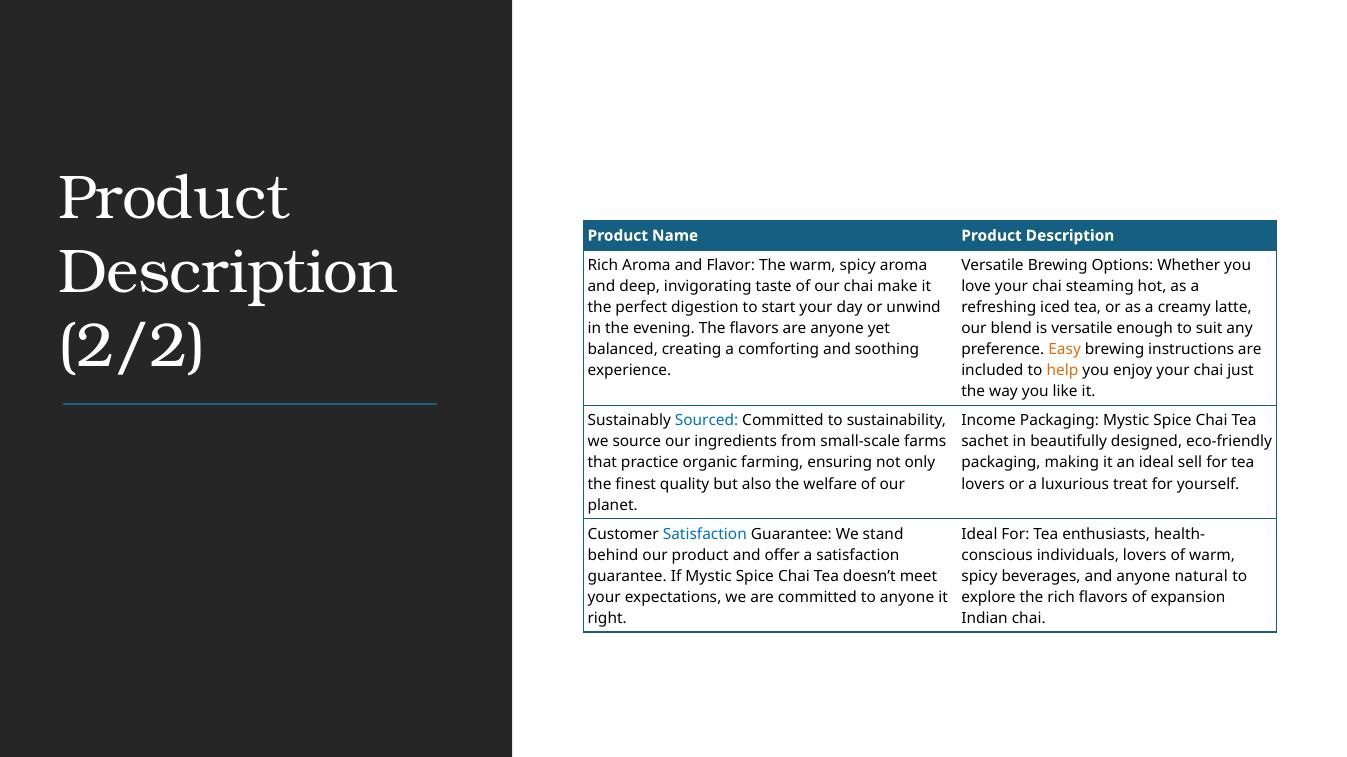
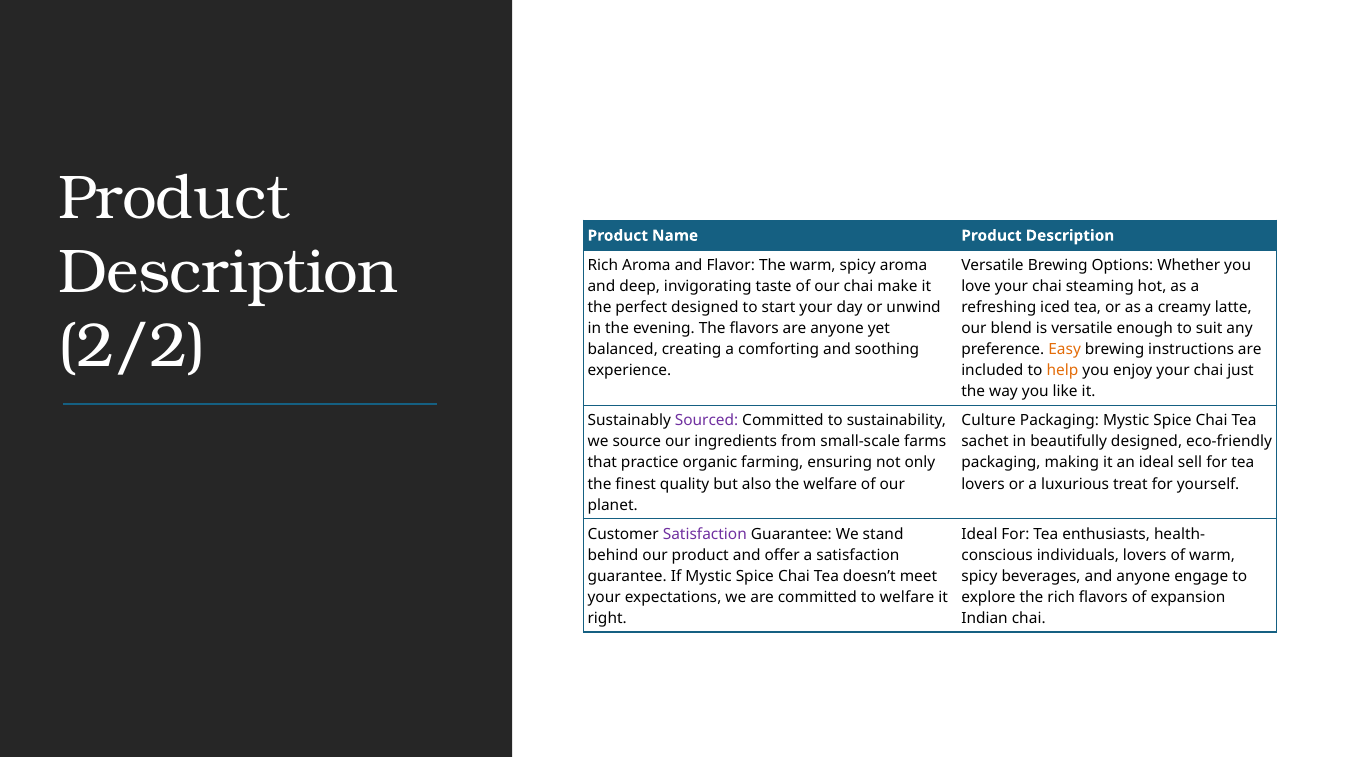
perfect digestion: digestion -> designed (705, 308)
Sourced colour: blue -> purple (707, 421)
Income: Income -> Culture (989, 421)
Satisfaction colour: blue -> purple (705, 535)
natural: natural -> engage (1201, 577)
to anyone: anyone -> welfare (907, 598)
